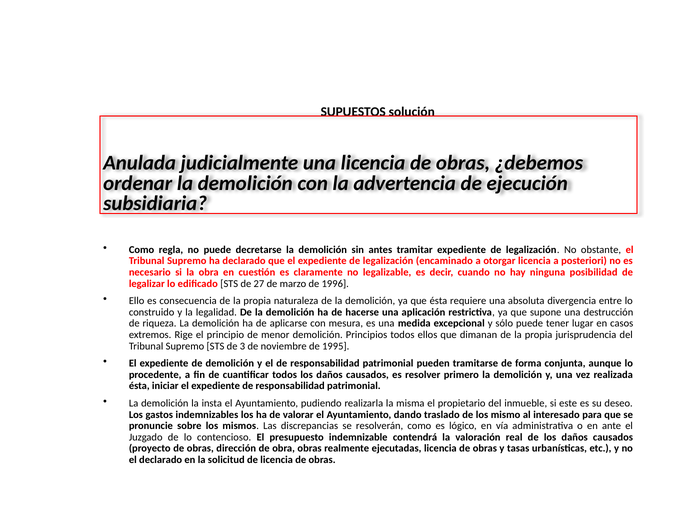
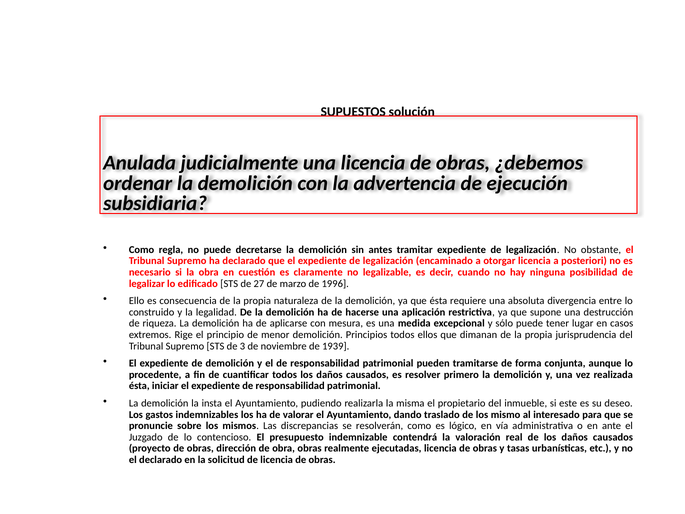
1995: 1995 -> 1939 (336, 346)
